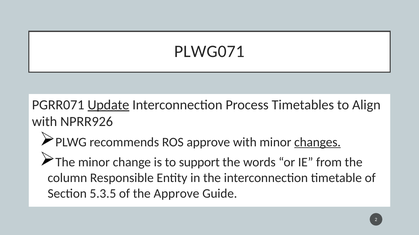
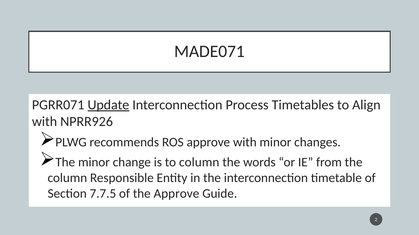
PLWG071: PLWG071 -> MADE071 (209, 52)
changes underline: present -> none (317, 143)
to support: support -> column (199, 163)
5.3.5: 5.3.5 -> 7.7.5 (103, 194)
